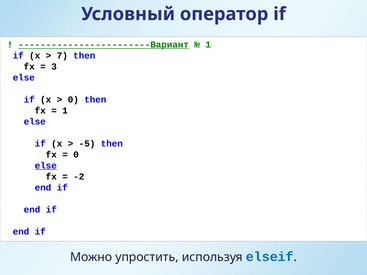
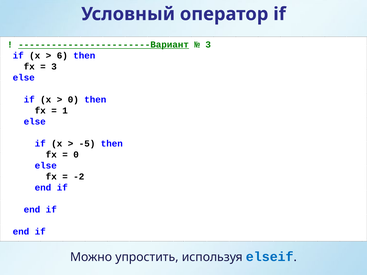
1: 1 -> 3 (208, 45)
7: 7 -> 6 (62, 56)
else underline: present -> none (46, 166)
